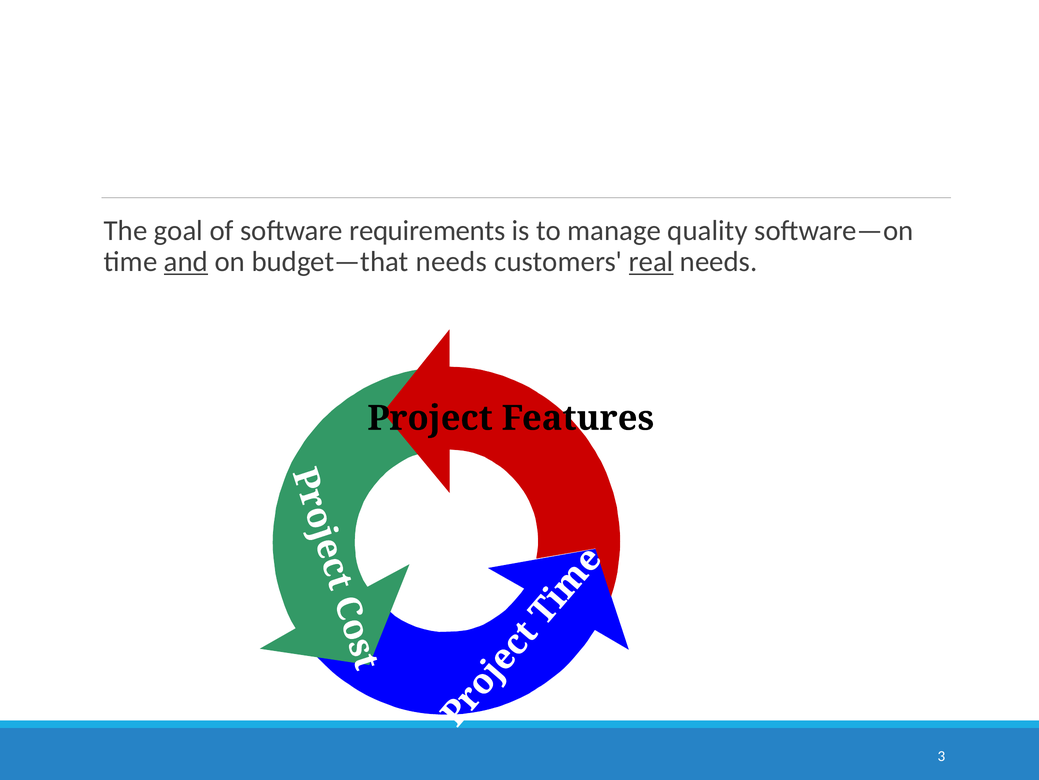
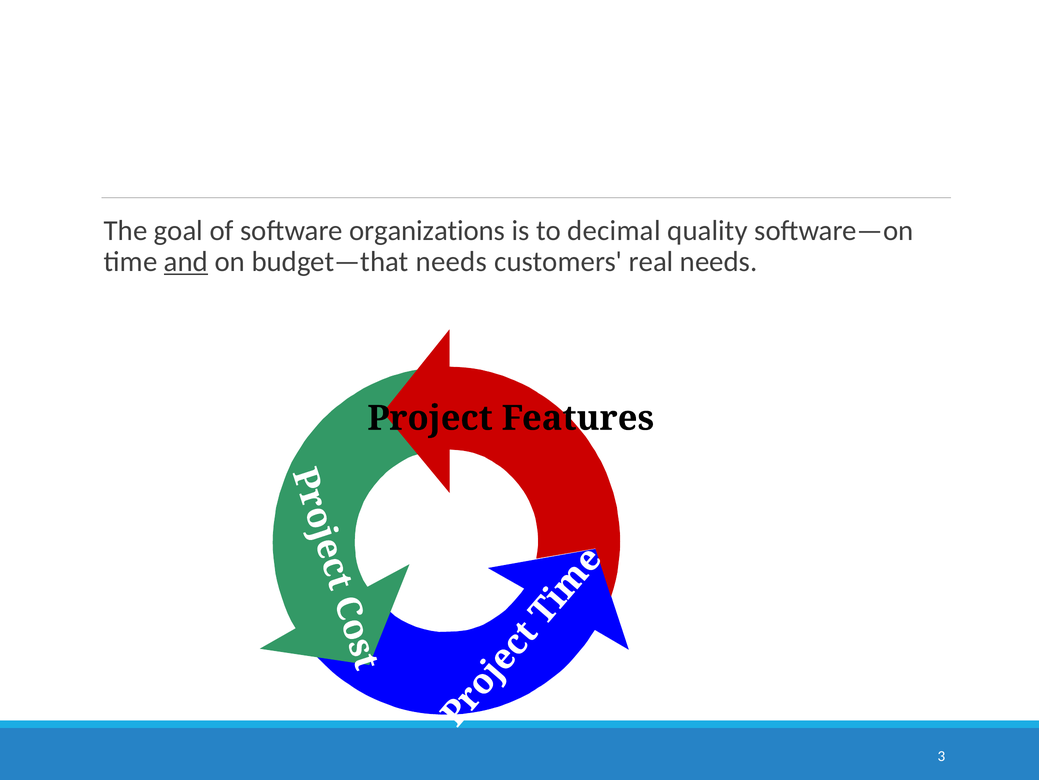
requirements: requirements -> organizations (427, 230)
manage: manage -> decimal (614, 230)
real underline: present -> none (651, 262)
